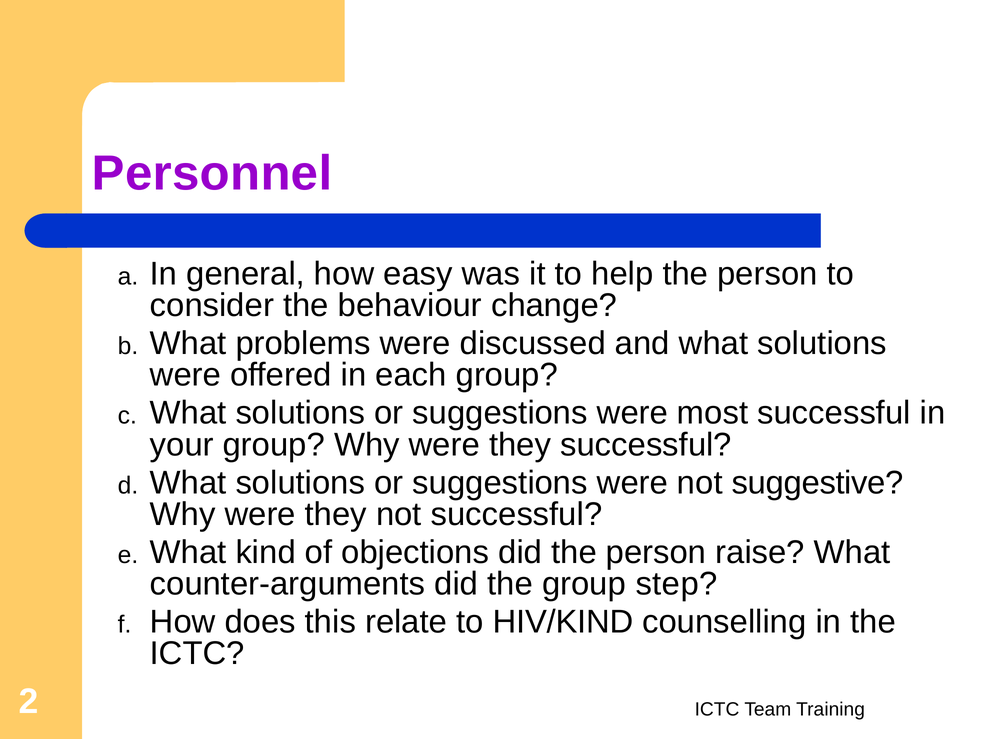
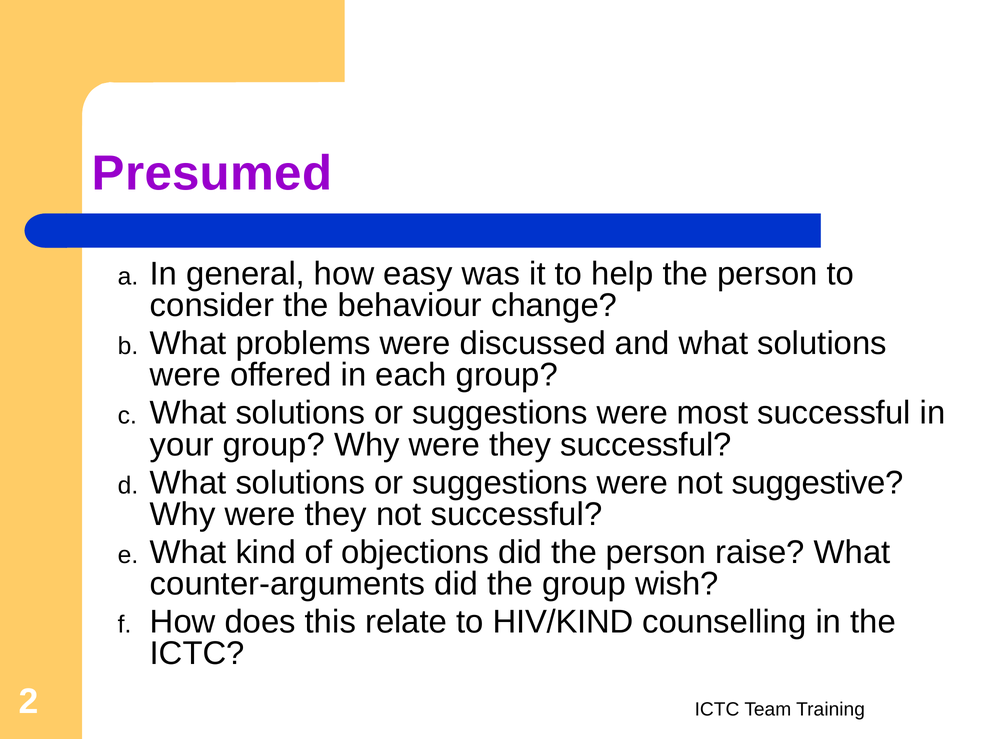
Personnel: Personnel -> Presumed (212, 173)
step: step -> wish (677, 584)
